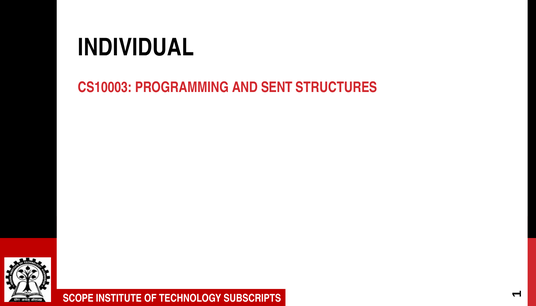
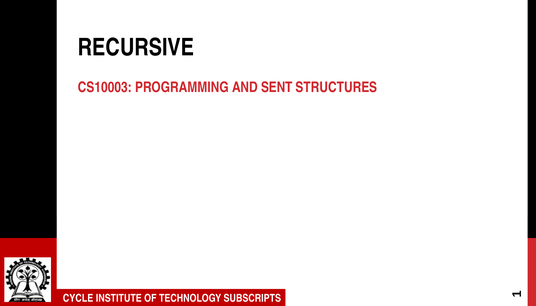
INDIVIDUAL: INDIVIDUAL -> RECURSIVE (136, 47)
SCOPE: SCOPE -> CYCLE (78, 299)
